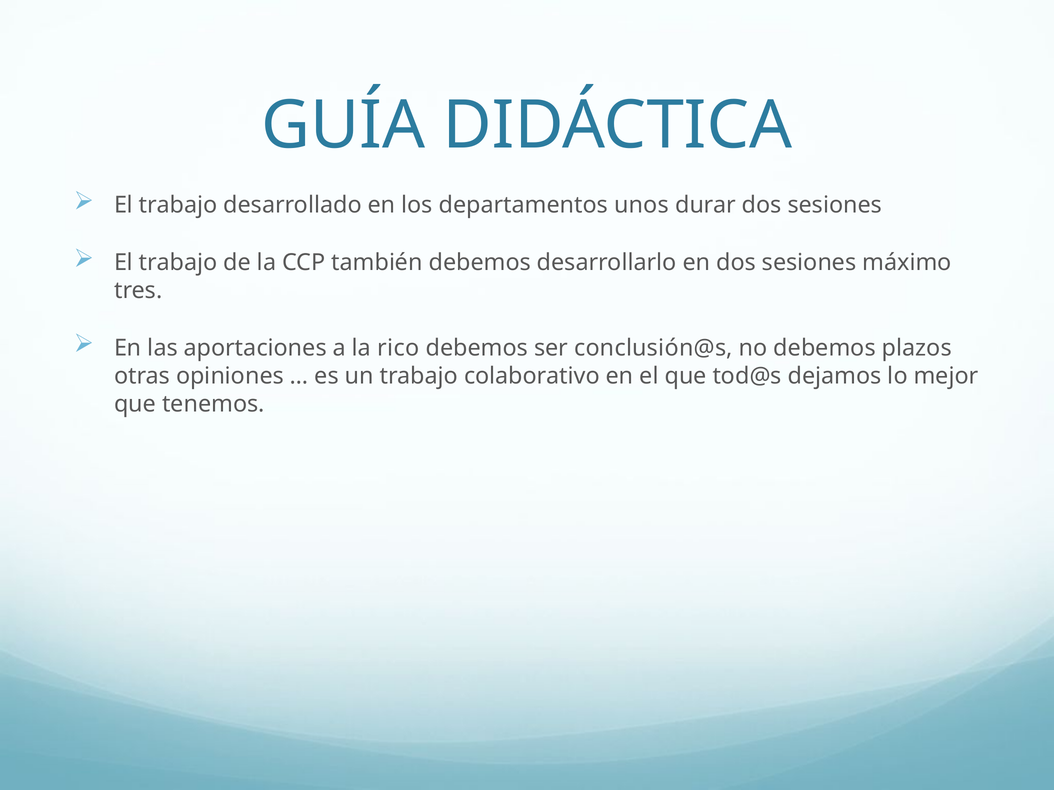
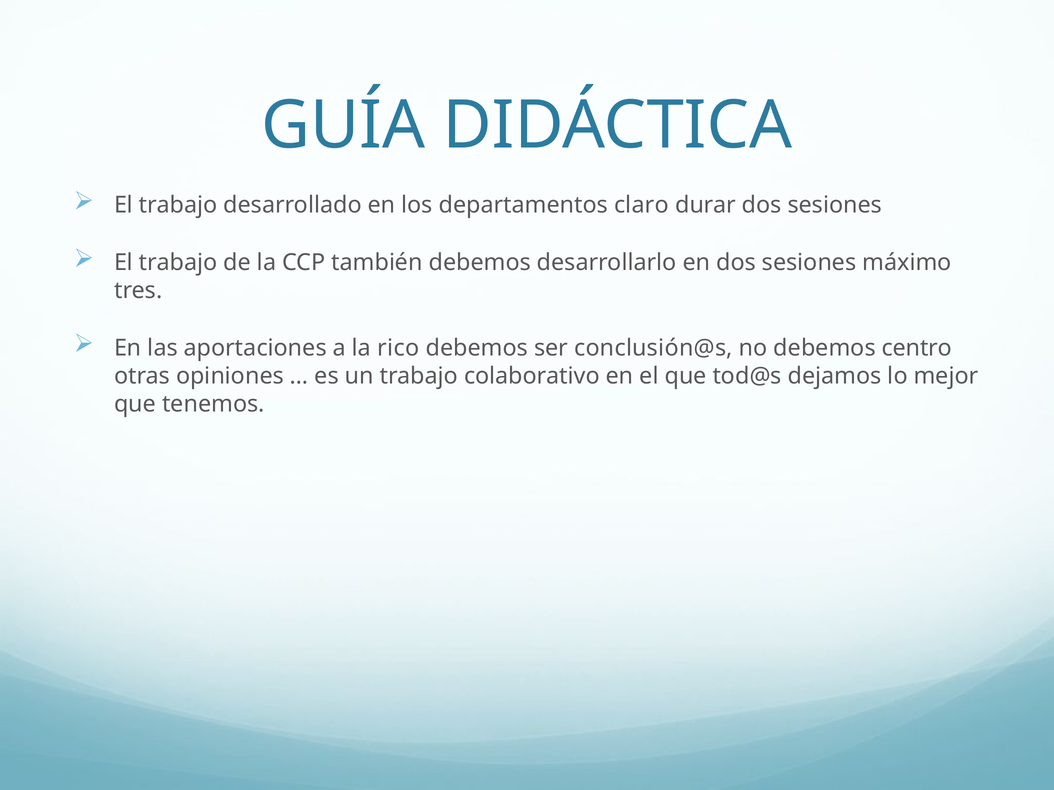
unos: unos -> claro (641, 205)
plazos: plazos -> centro (917, 348)
